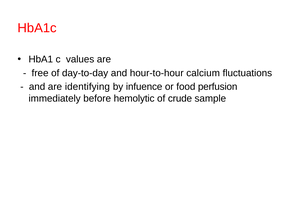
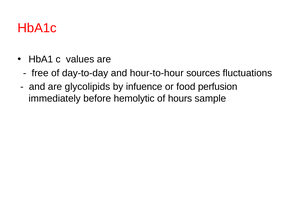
calcium: calcium -> sources (203, 73)
identifying: identifying -> glycolipids (87, 87)
crude: crude -> hours (180, 98)
